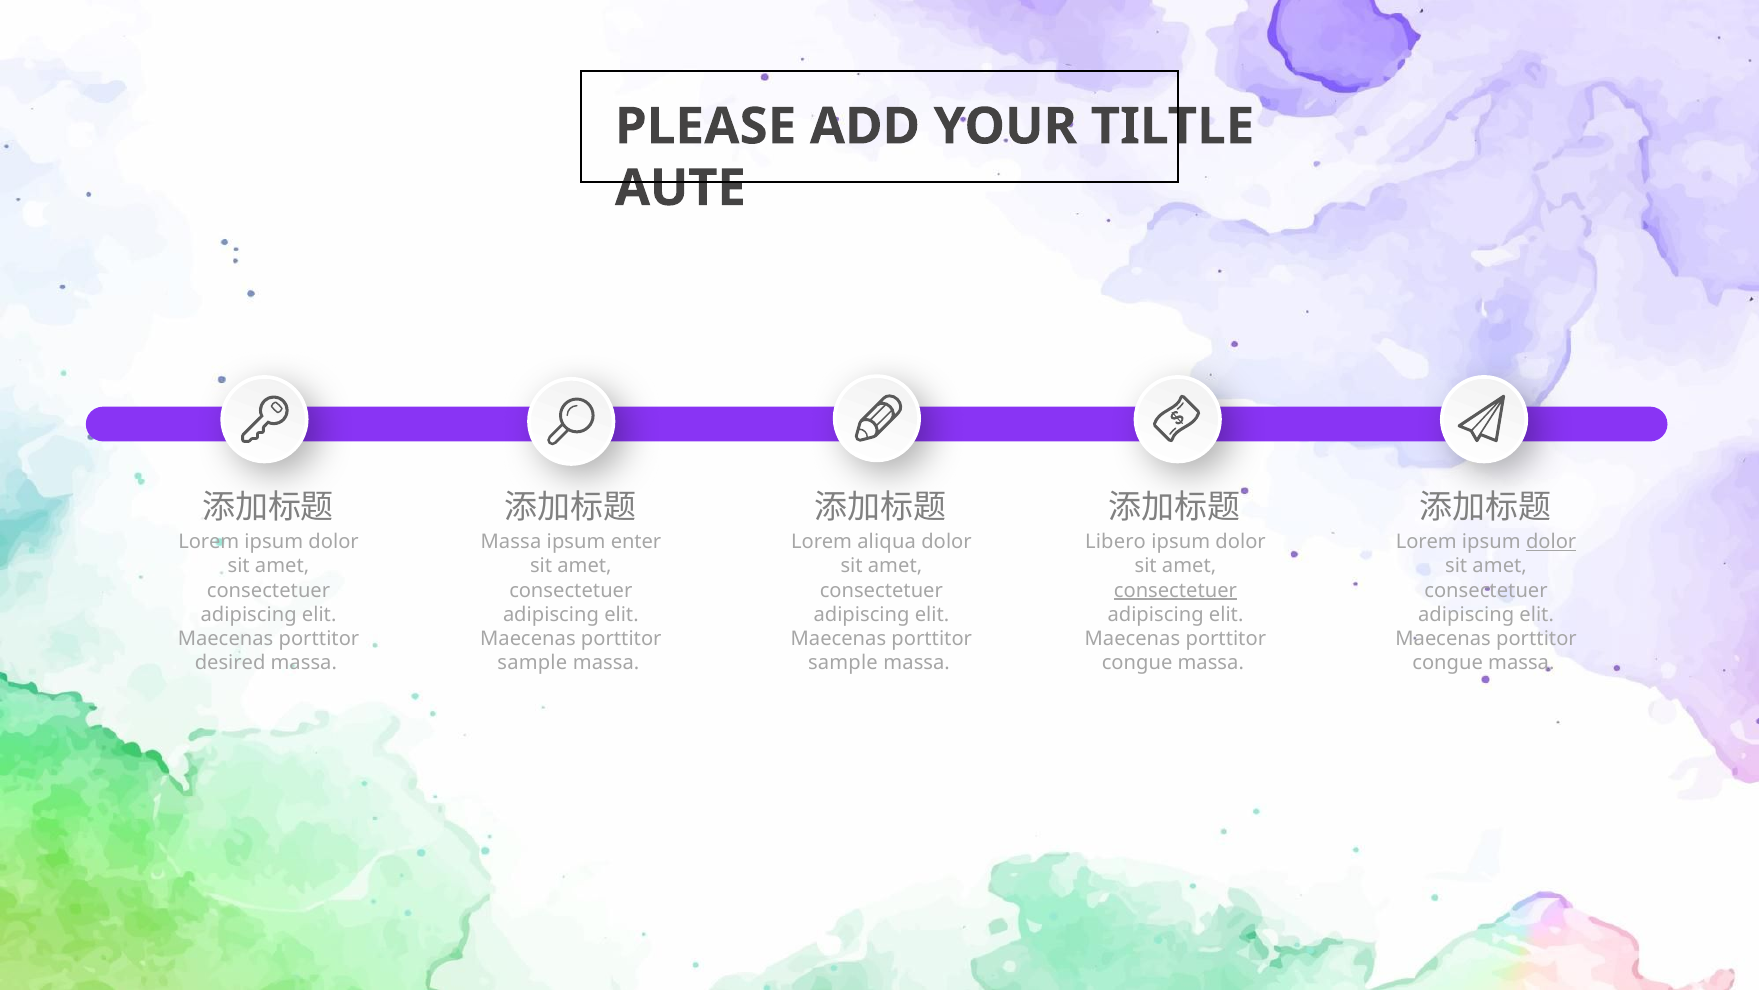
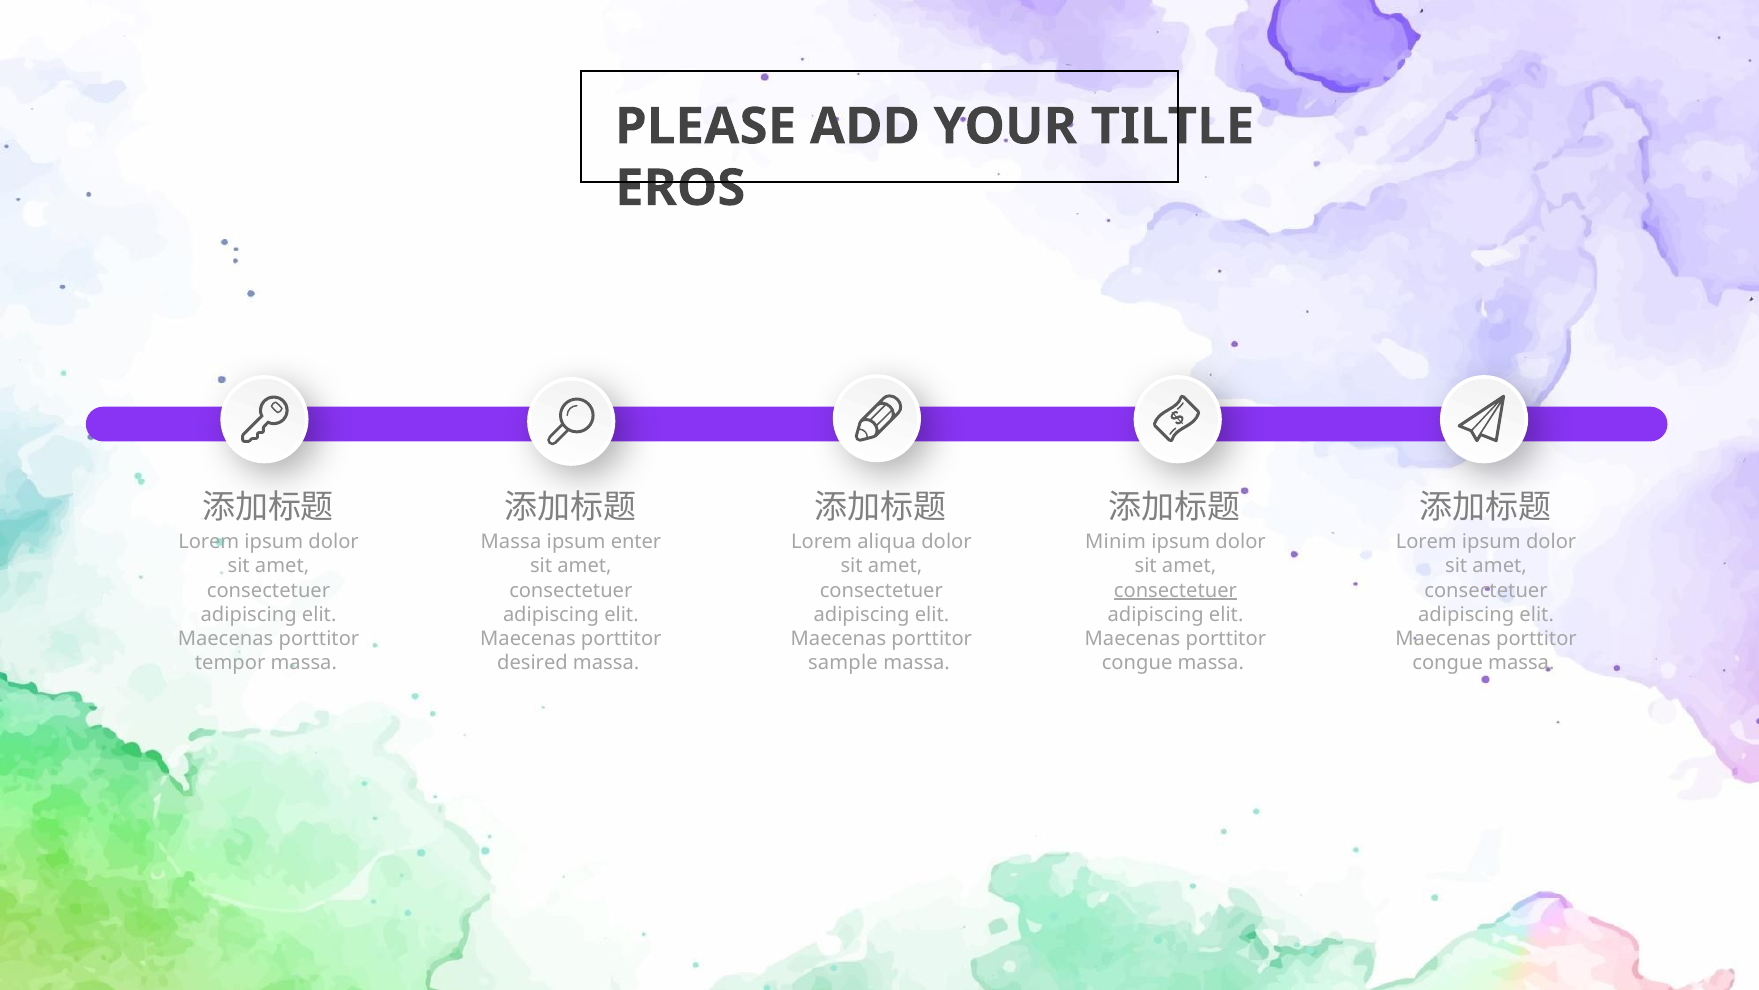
AUTE: AUTE -> EROS (680, 188)
Libero: Libero -> Minim (1116, 542)
dolor underline: present -> none (1551, 542)
desired: desired -> tempor (230, 663)
sample: sample -> desired (532, 663)
